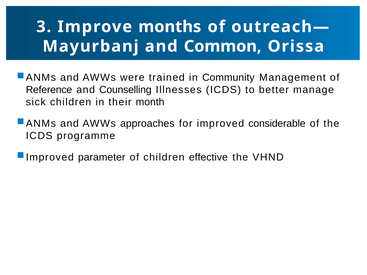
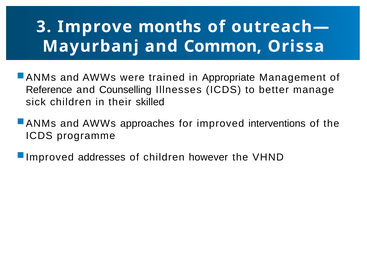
Community: Community -> Appropriate (228, 78)
month: month -> skilled (150, 102)
considerable: considerable -> interventions (277, 124)
parameter: parameter -> addresses (102, 157)
effective: effective -> however (208, 157)
